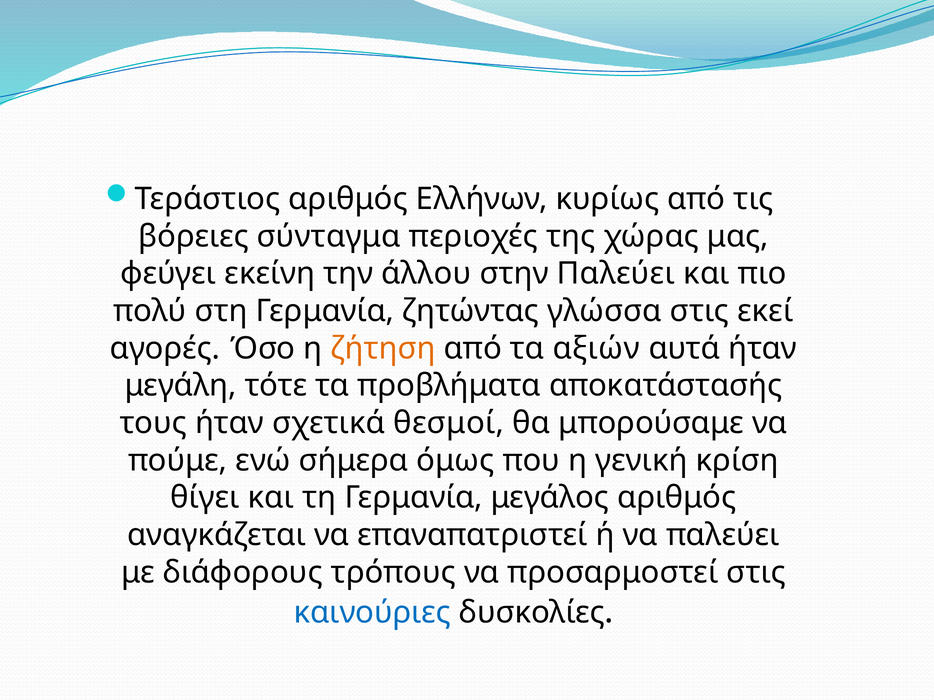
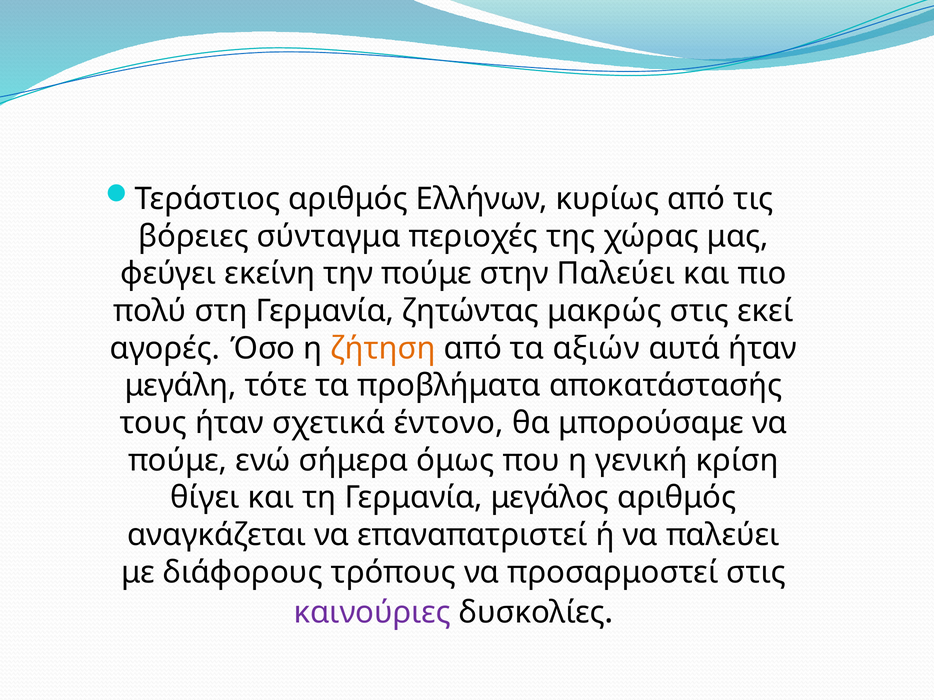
την άλλου: άλλου -> πούμε (427, 274)
γλώσσα: γλώσσα -> μακρώς (604, 311)
θεσμοί: θεσμοί -> έντονο (449, 423)
καινούριες colour: blue -> purple (372, 613)
